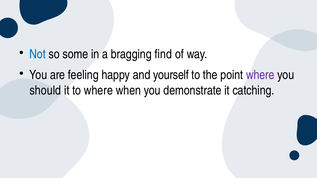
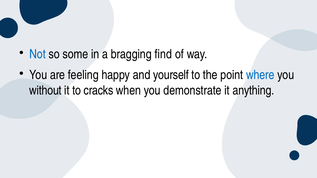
where colour: purple -> blue (260, 75)
should: should -> without (45, 90)
to where: where -> cracks (98, 90)
catching: catching -> anything (253, 90)
